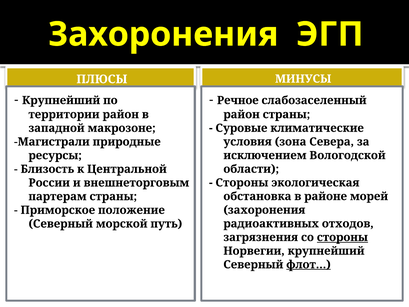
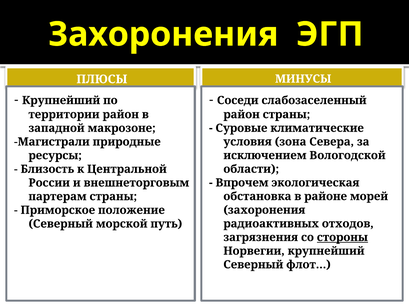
Речное: Речное -> Соседи (238, 100)
Стороны: Стороны -> Впрочем (242, 183)
флот… underline: present -> none (309, 264)
